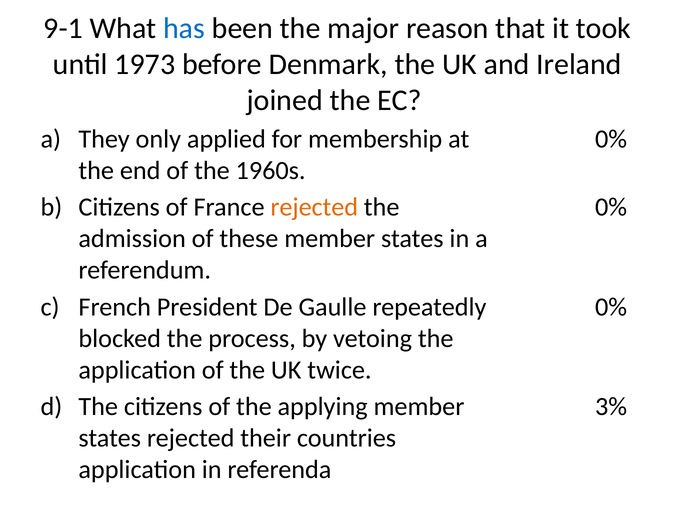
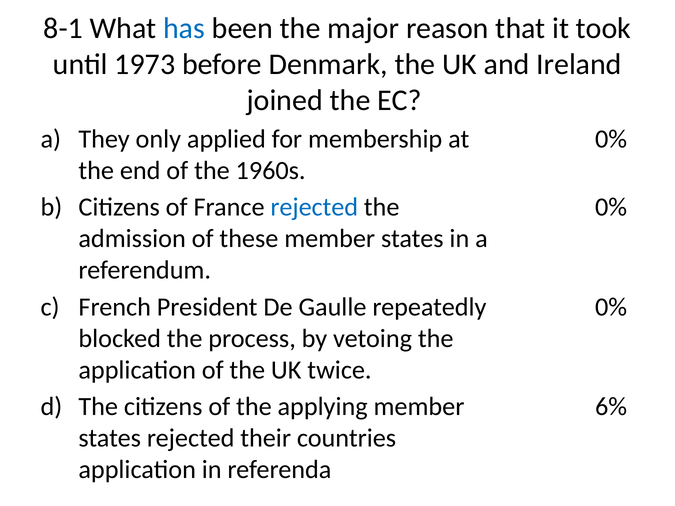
9-1: 9-1 -> 8-1 (63, 29)
rejected colour: orange -> blue (314, 207)
3%: 3% -> 6% (611, 407)
